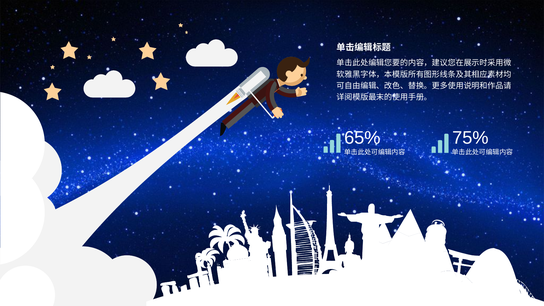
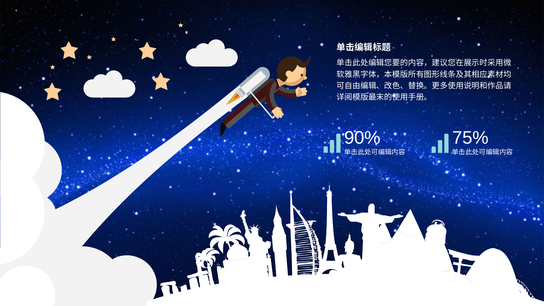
65%: 65% -> 90% (362, 138)
